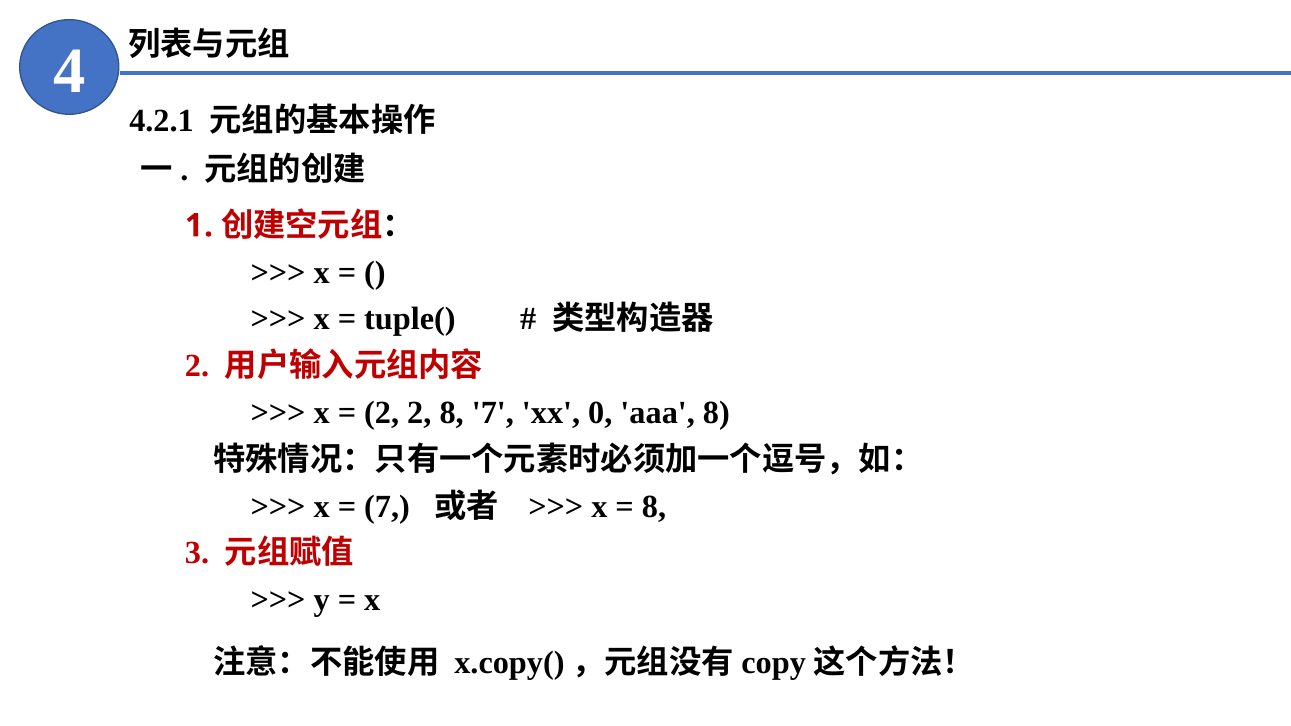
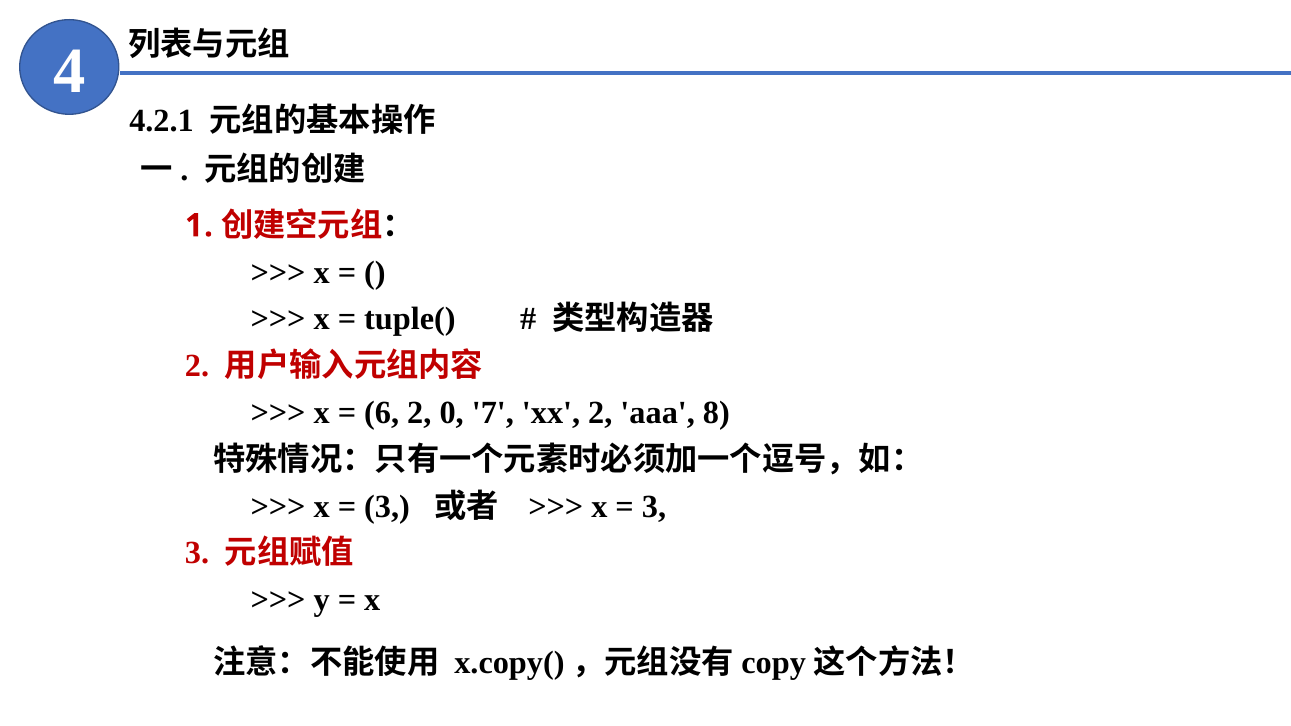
2: 2 -> 6 (382, 413)
2 8: 8 -> 0 (452, 413)
xx 0: 0 -> 2 (600, 413)
7: 7 -> 3 (387, 507)
8: 8 -> 3 (654, 507)
